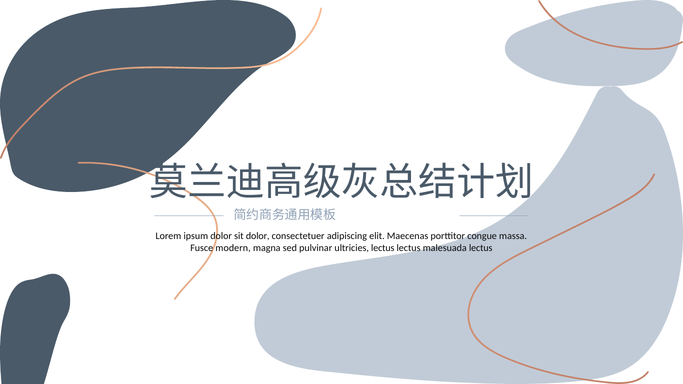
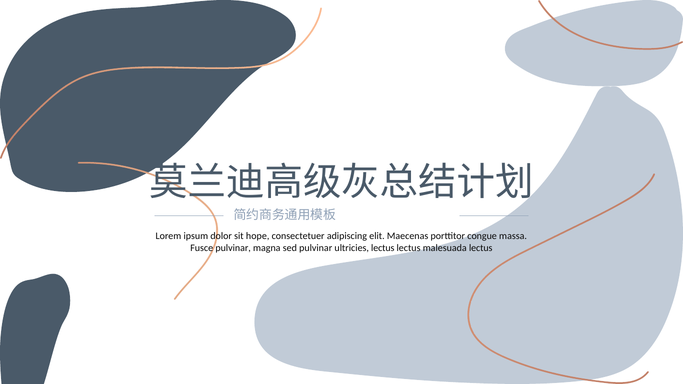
sit dolor: dolor -> hope (258, 236)
Fusce modern: modern -> pulvinar (233, 248)
